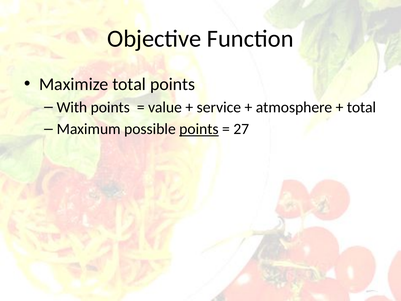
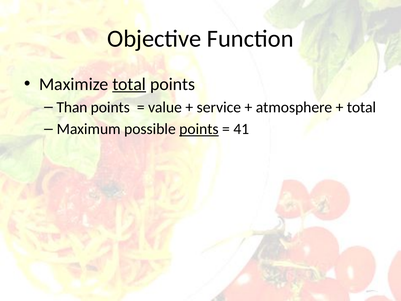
total underline: none -> present (129, 84)
With: With -> Than (72, 107)
27: 27 -> 41 (241, 129)
